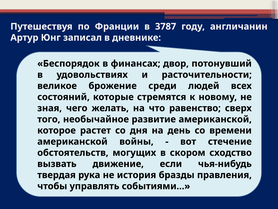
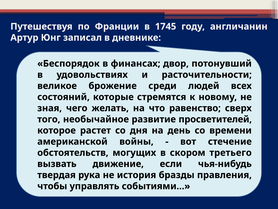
3787: 3787 -> 1745 (166, 26)
развитие американской: американской -> просветителей (215, 119)
сходство: сходство -> третьего (231, 152)
